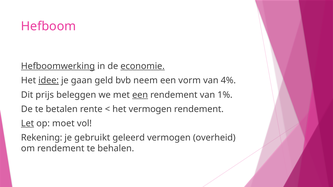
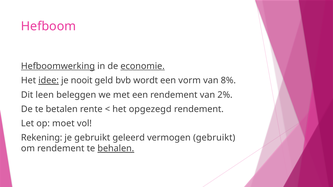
gaan: gaan -> nooit (82, 81)
neem: neem -> wordt (146, 81)
4%: 4% -> 8% (228, 81)
prijs: prijs -> leen (45, 95)
een underline: present -> none (140, 95)
1%: 1% -> 2% (225, 95)
het vermogen: vermogen -> opgezegd (150, 109)
Let underline: present -> none (28, 124)
vermogen overheid: overheid -> gebruikt (214, 138)
behalen underline: none -> present (116, 149)
